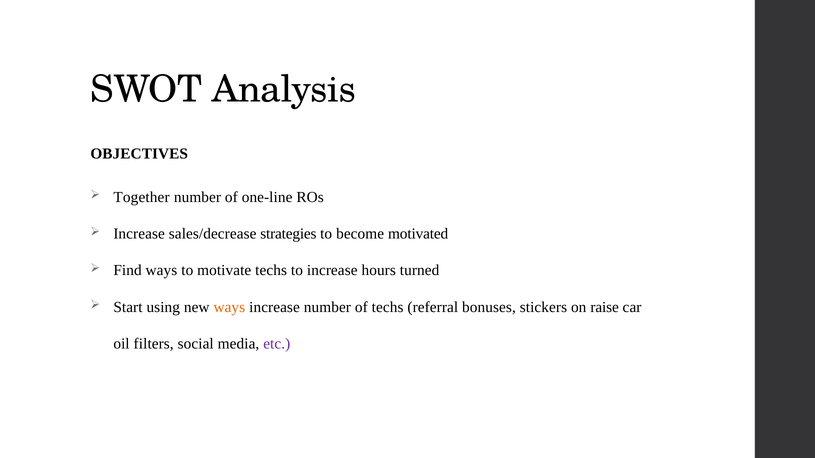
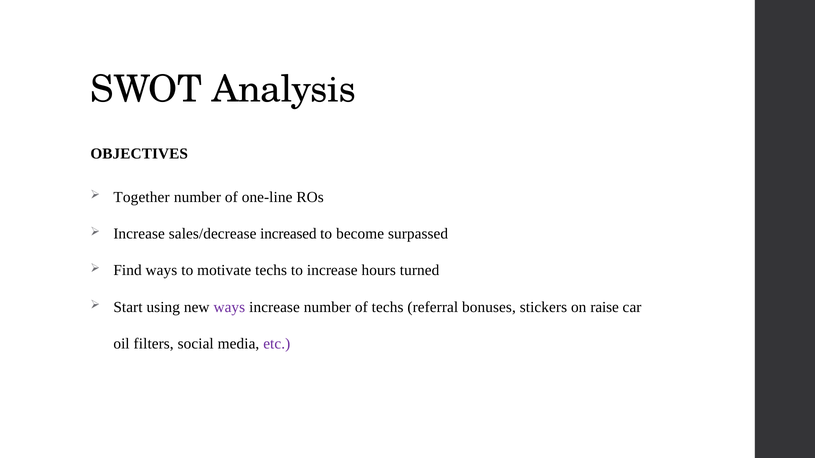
strategies: strategies -> increased (288, 234)
motivated: motivated -> surpassed (418, 234)
ways colour: orange -> purple (229, 307)
